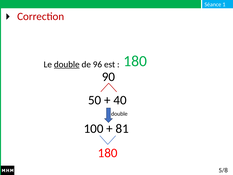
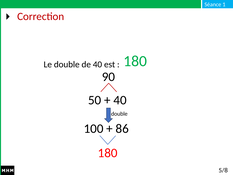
double underline: present -> none (67, 64)
de 96: 96 -> 40 (97, 64)
81: 81 -> 86 (122, 129)
